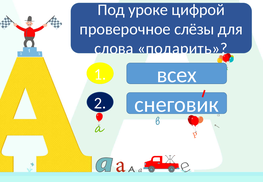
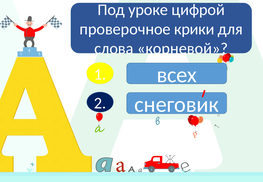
слёзы: слёзы -> крики (194, 29)
подарить: подарить -> корневой (183, 49)
